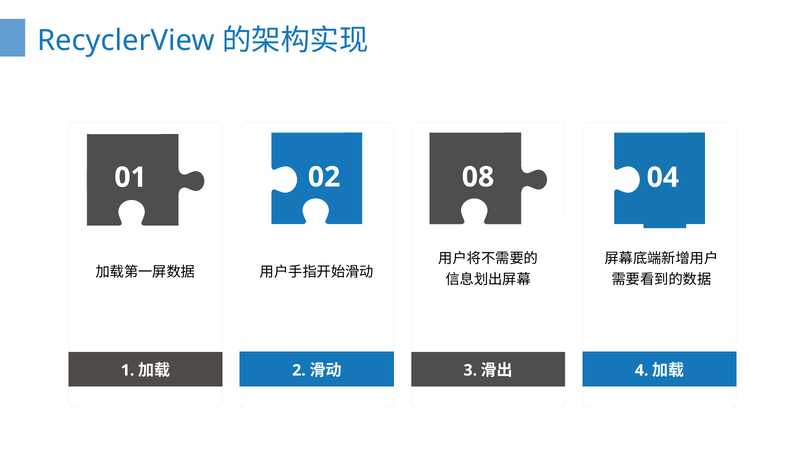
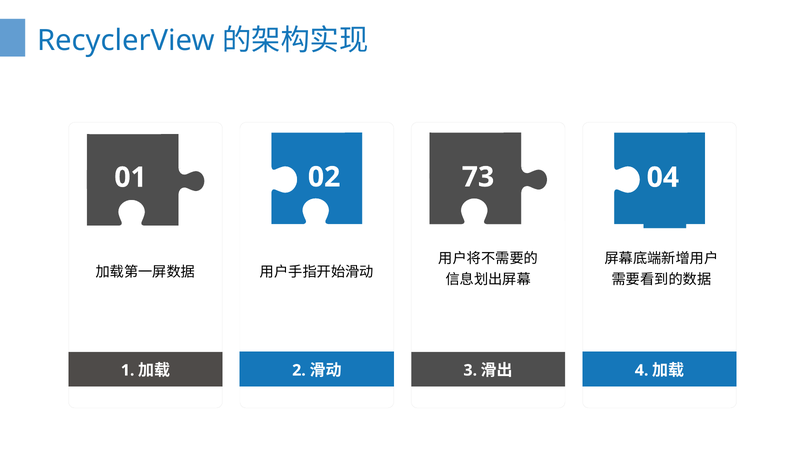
08: 08 -> 73 (478, 177)
